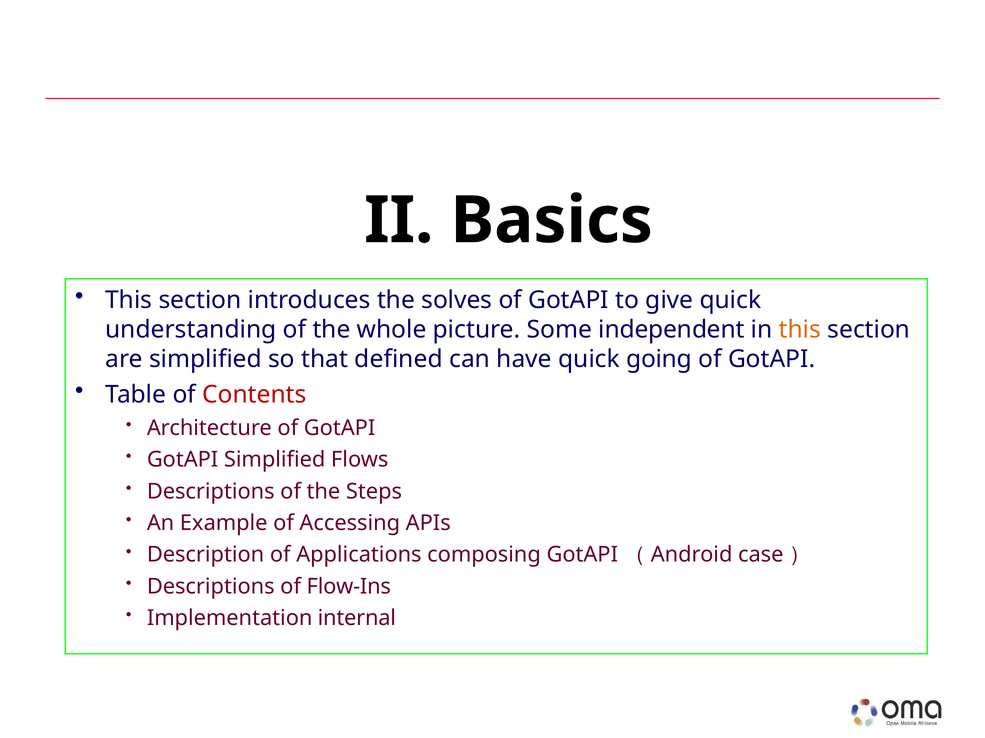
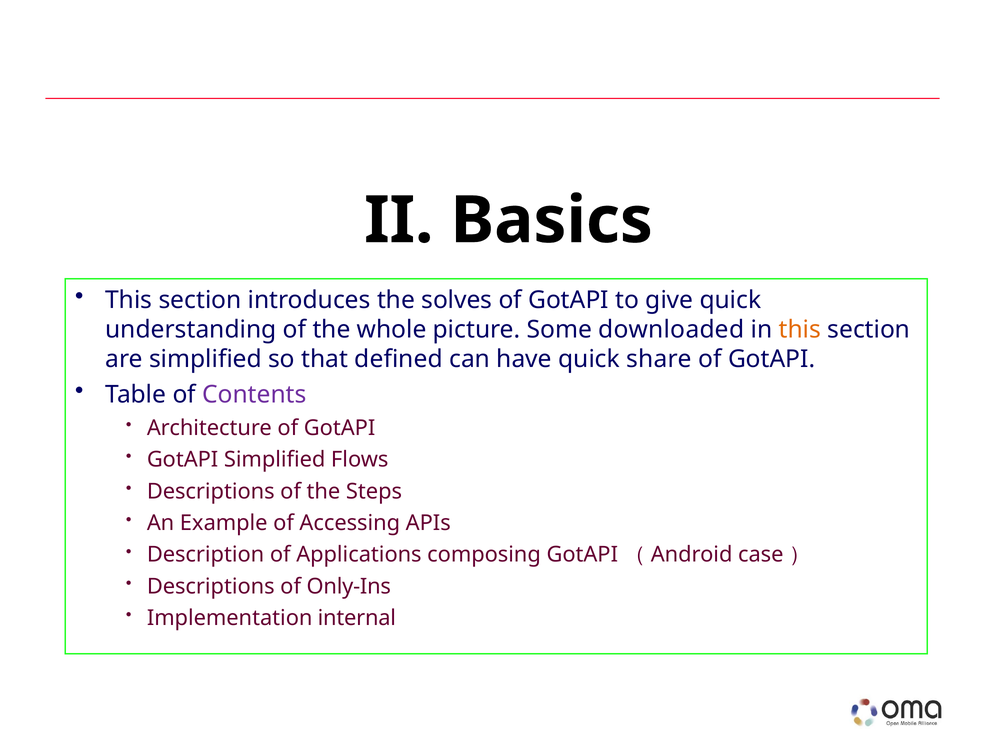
independent: independent -> downloaded (671, 330)
going: going -> share (659, 359)
Contents colour: red -> purple (254, 395)
Flow-Ins: Flow-Ins -> Only-Ins (349, 587)
